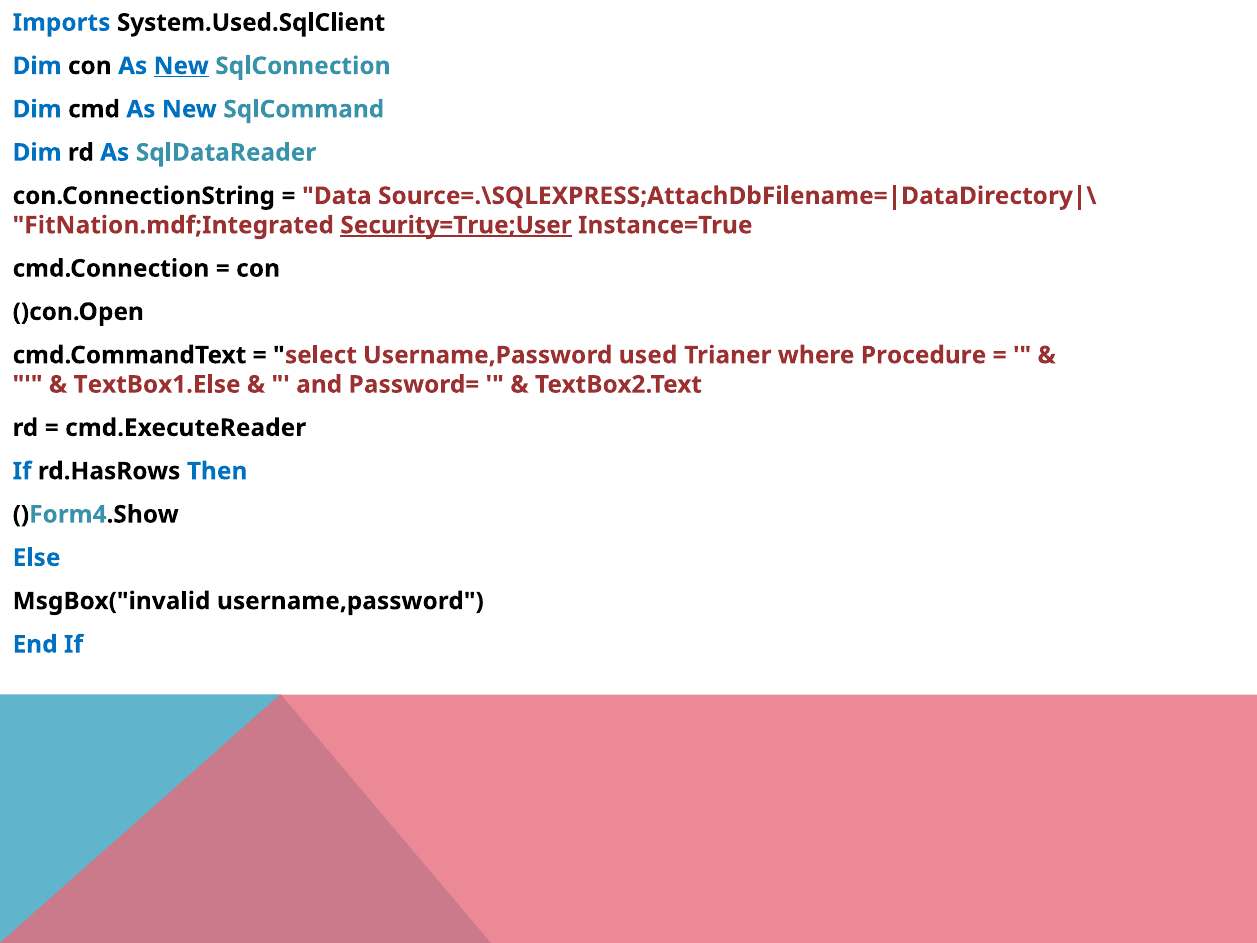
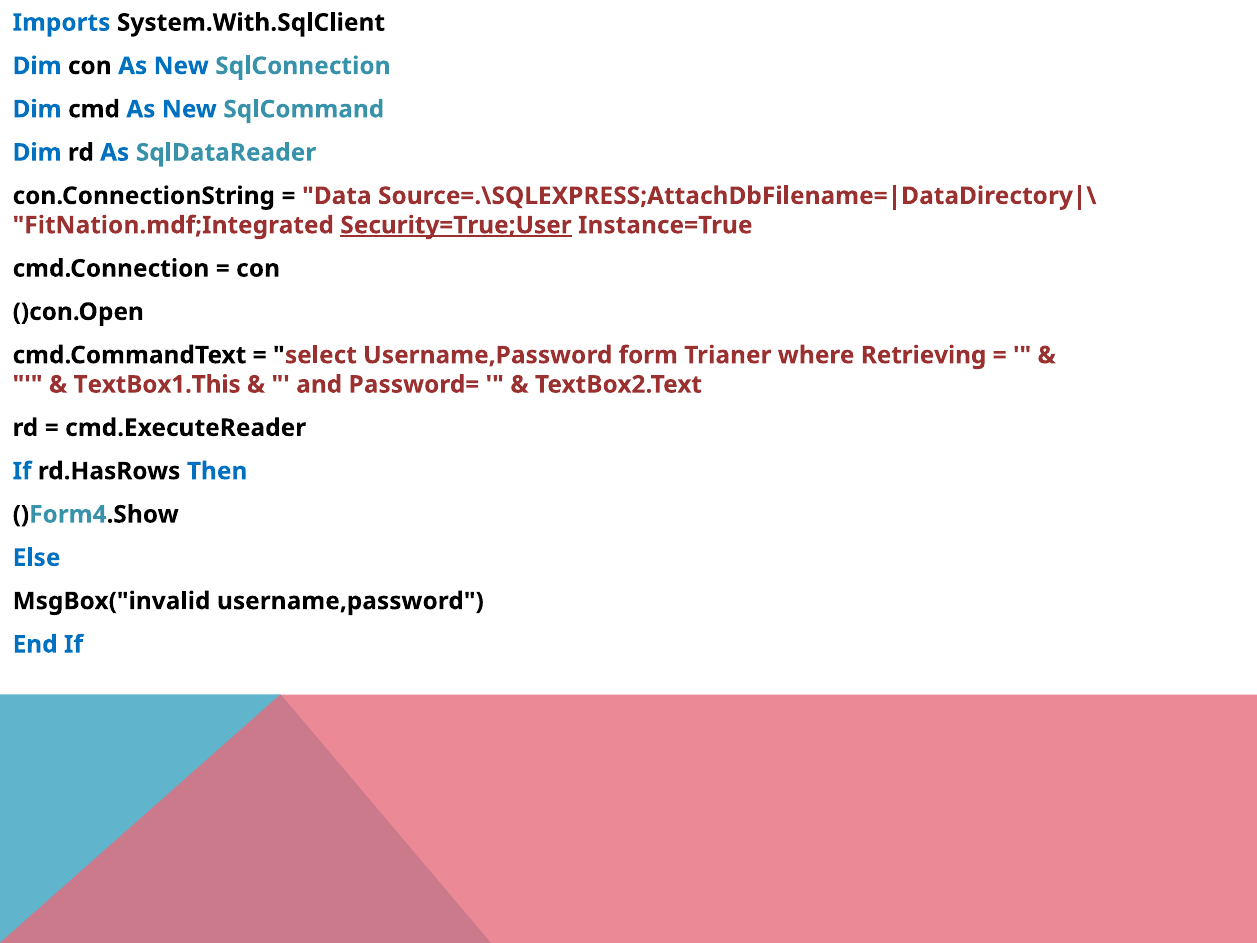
System.Used.SqlClient: System.Used.SqlClient -> System.With.SqlClient (251, 23)
New underline: present -> none (181, 66)
used: used -> form (648, 355)
Procedure: Procedure -> Retrieving (924, 355)
TextBox1.Else: TextBox1.Else -> TextBox1.This (157, 384)
